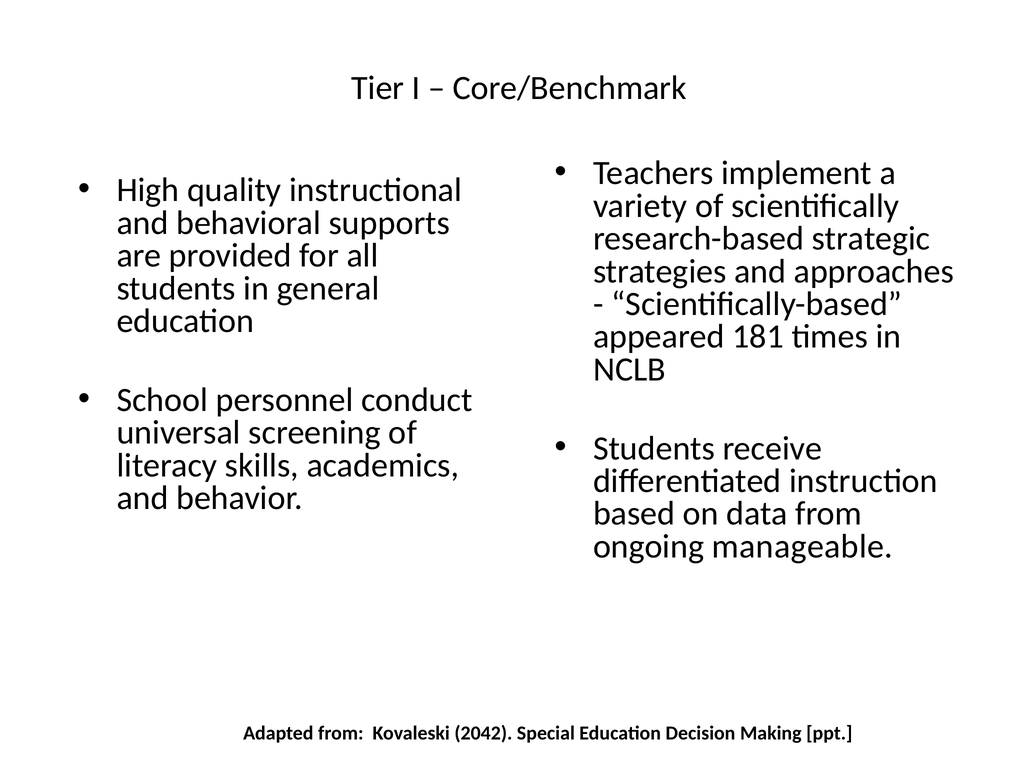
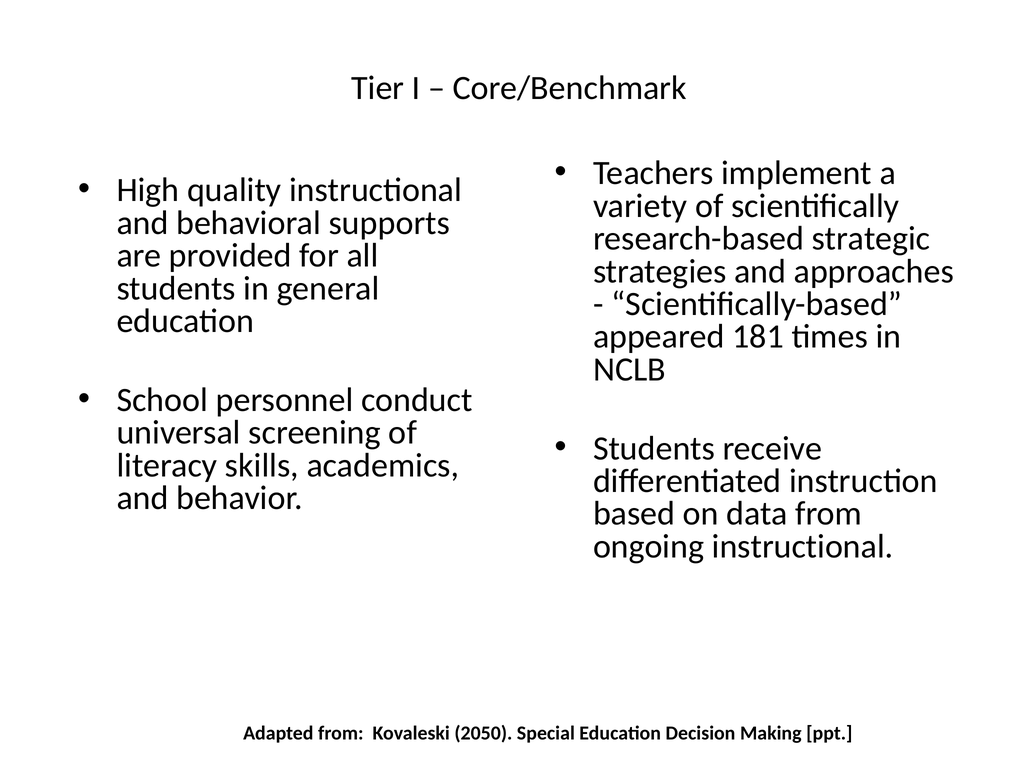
ongoing manageable: manageable -> instructional (803, 546)
2042: 2042 -> 2050 (483, 733)
